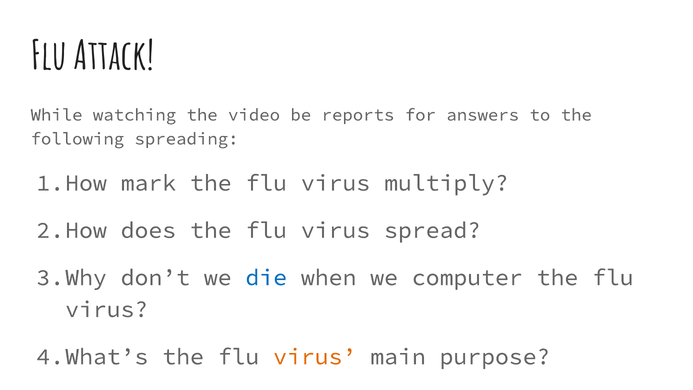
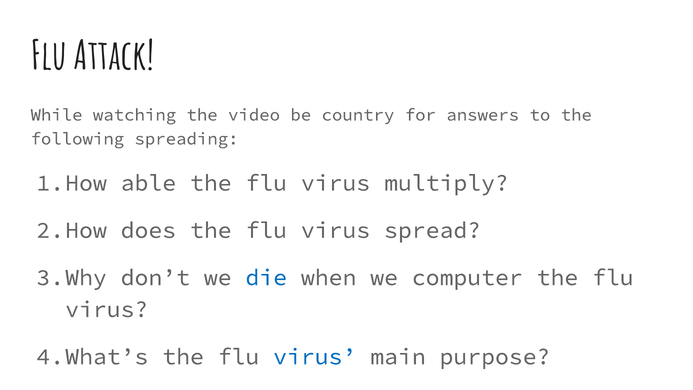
reports: reports -> country (358, 115)
mark: mark -> able (148, 183)
virus colour: orange -> blue (315, 356)
